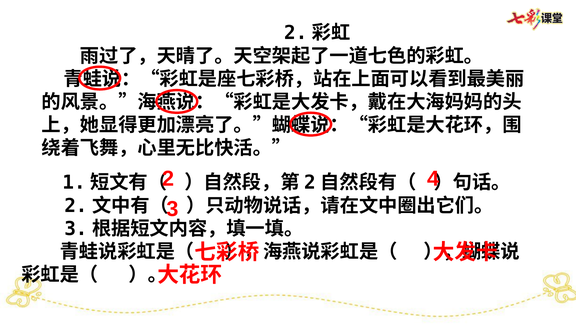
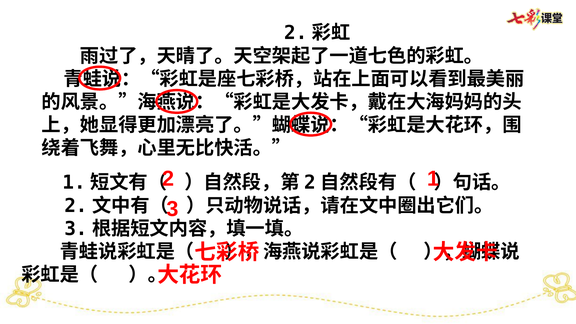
4: 4 -> 1 (433, 179)
